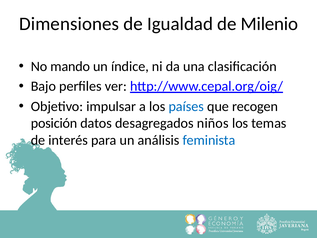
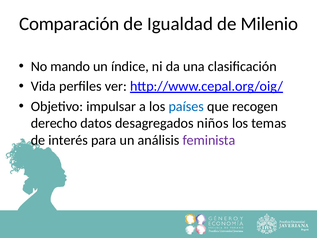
Dimensiones: Dimensiones -> Comparación (69, 24)
Bajo: Bajo -> Vida (43, 86)
posición: posición -> derecho (54, 123)
feminista colour: blue -> purple (209, 140)
